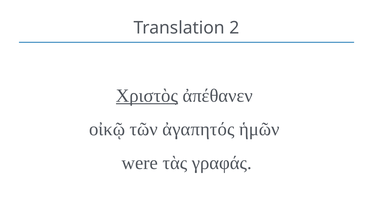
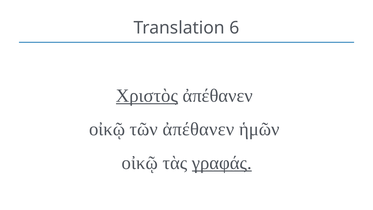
2: 2 -> 6 (234, 28)
τῶν ἀγαπητός: ἀγαπητός -> ἀπέθανεν (198, 129)
were: were -> οἰκῷ (140, 163)
γραφάς underline: none -> present (222, 163)
